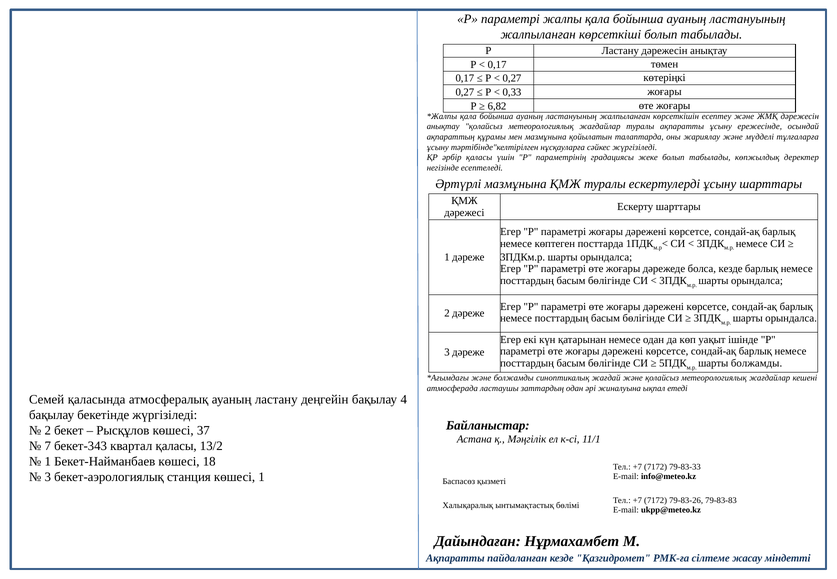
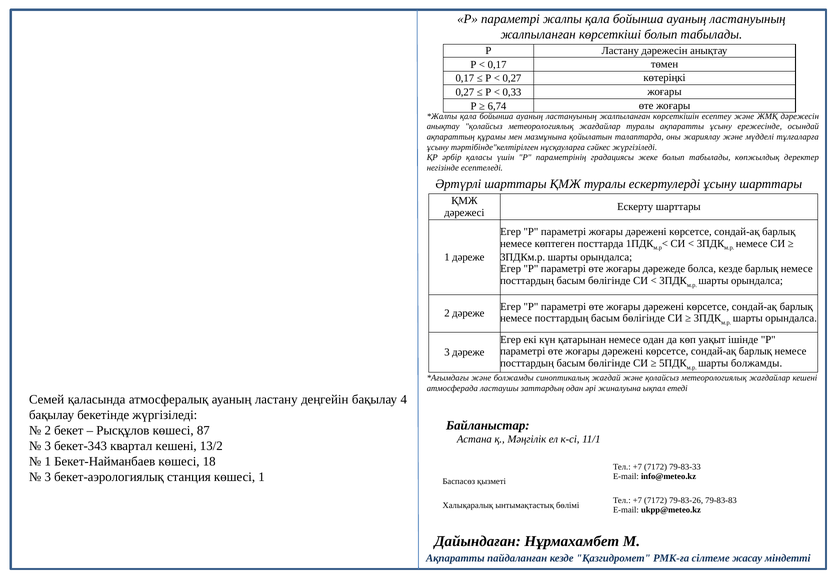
6,82: 6,82 -> 6,74 (497, 106)
Әртүрлі мазмұнына: мазмұнына -> шарттары (516, 184)
37: 37 -> 87 (203, 431)
7: 7 -> 3 (48, 446)
квартал қаласы: қаласы -> кешені (176, 446)
